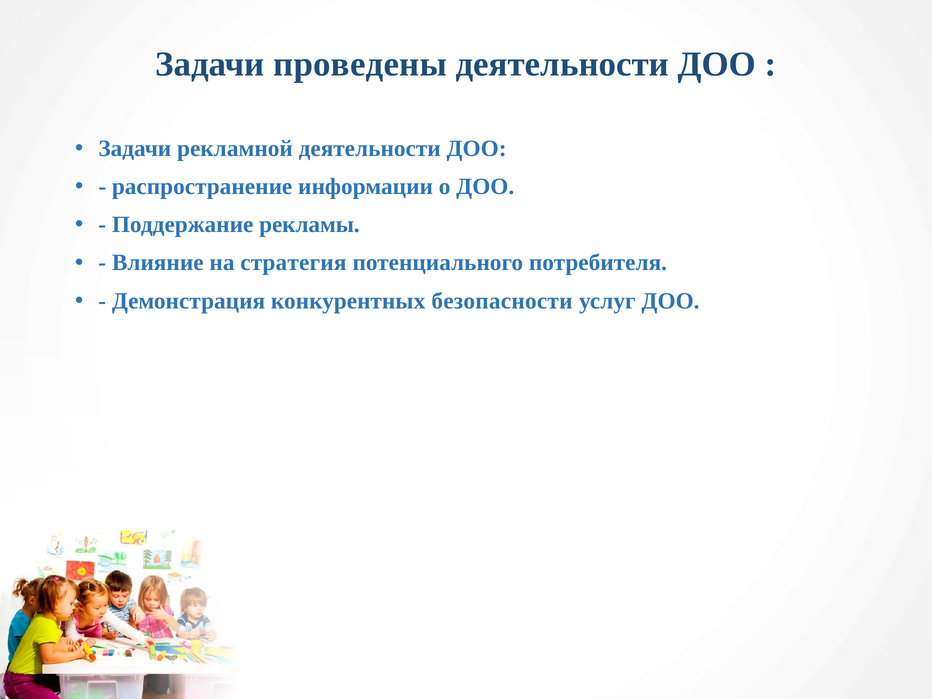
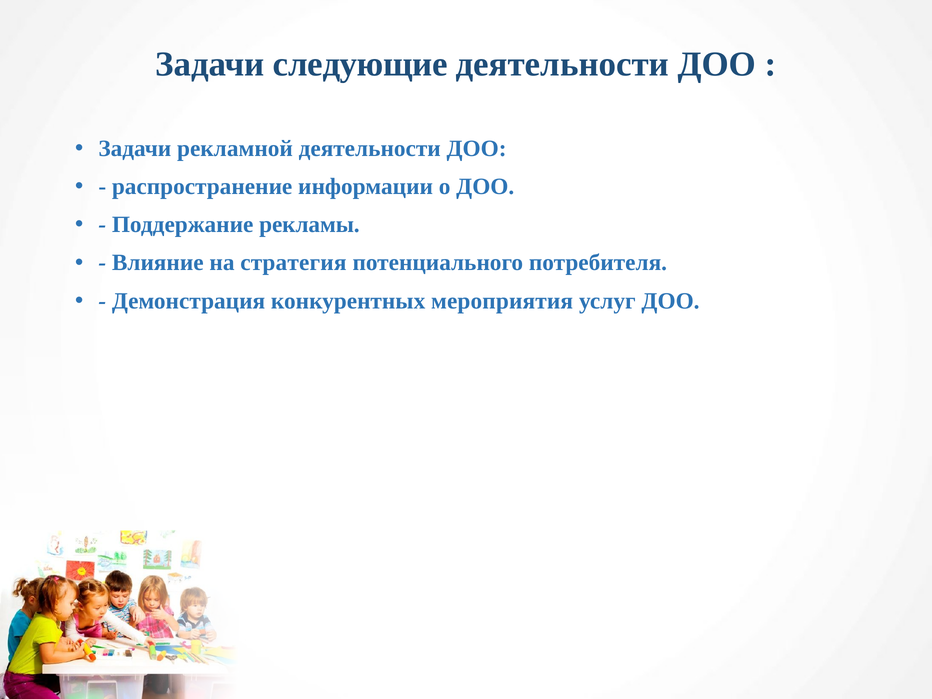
проведены: проведены -> следующие (360, 64)
безопасности: безопасности -> мероприятия (502, 301)
